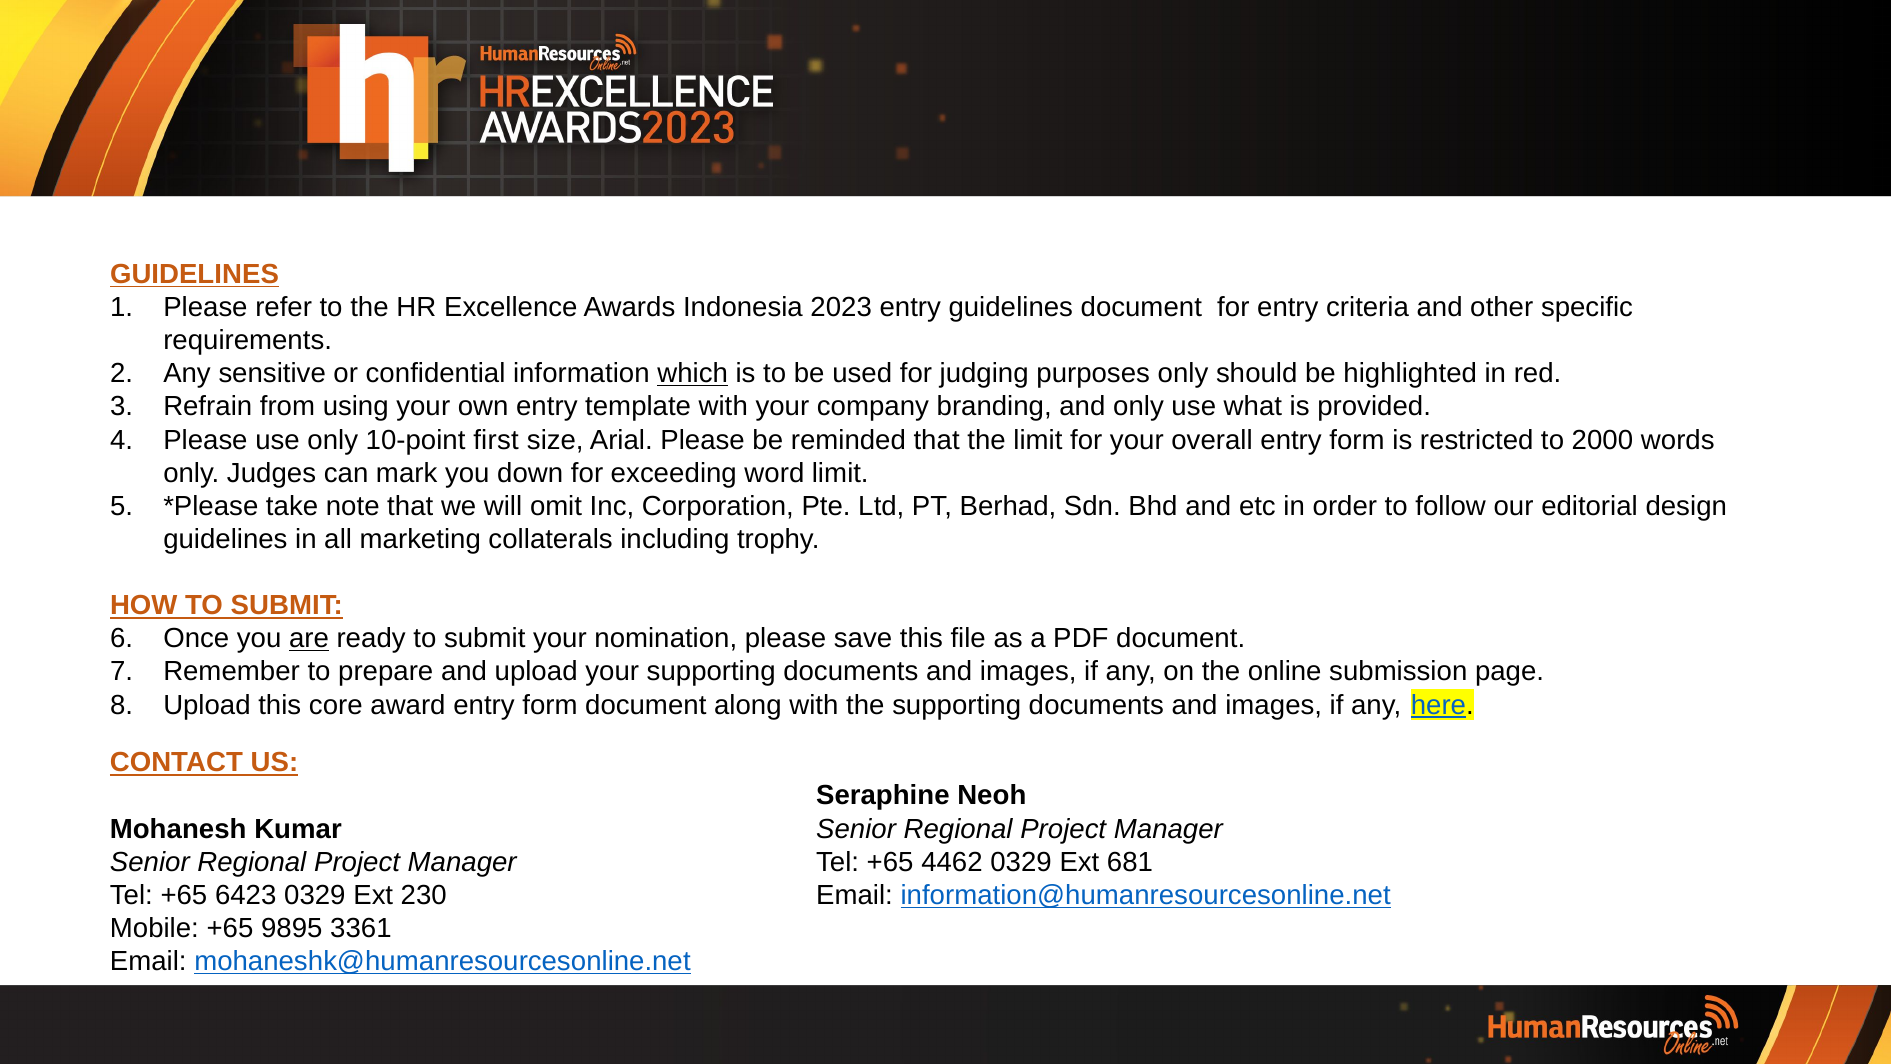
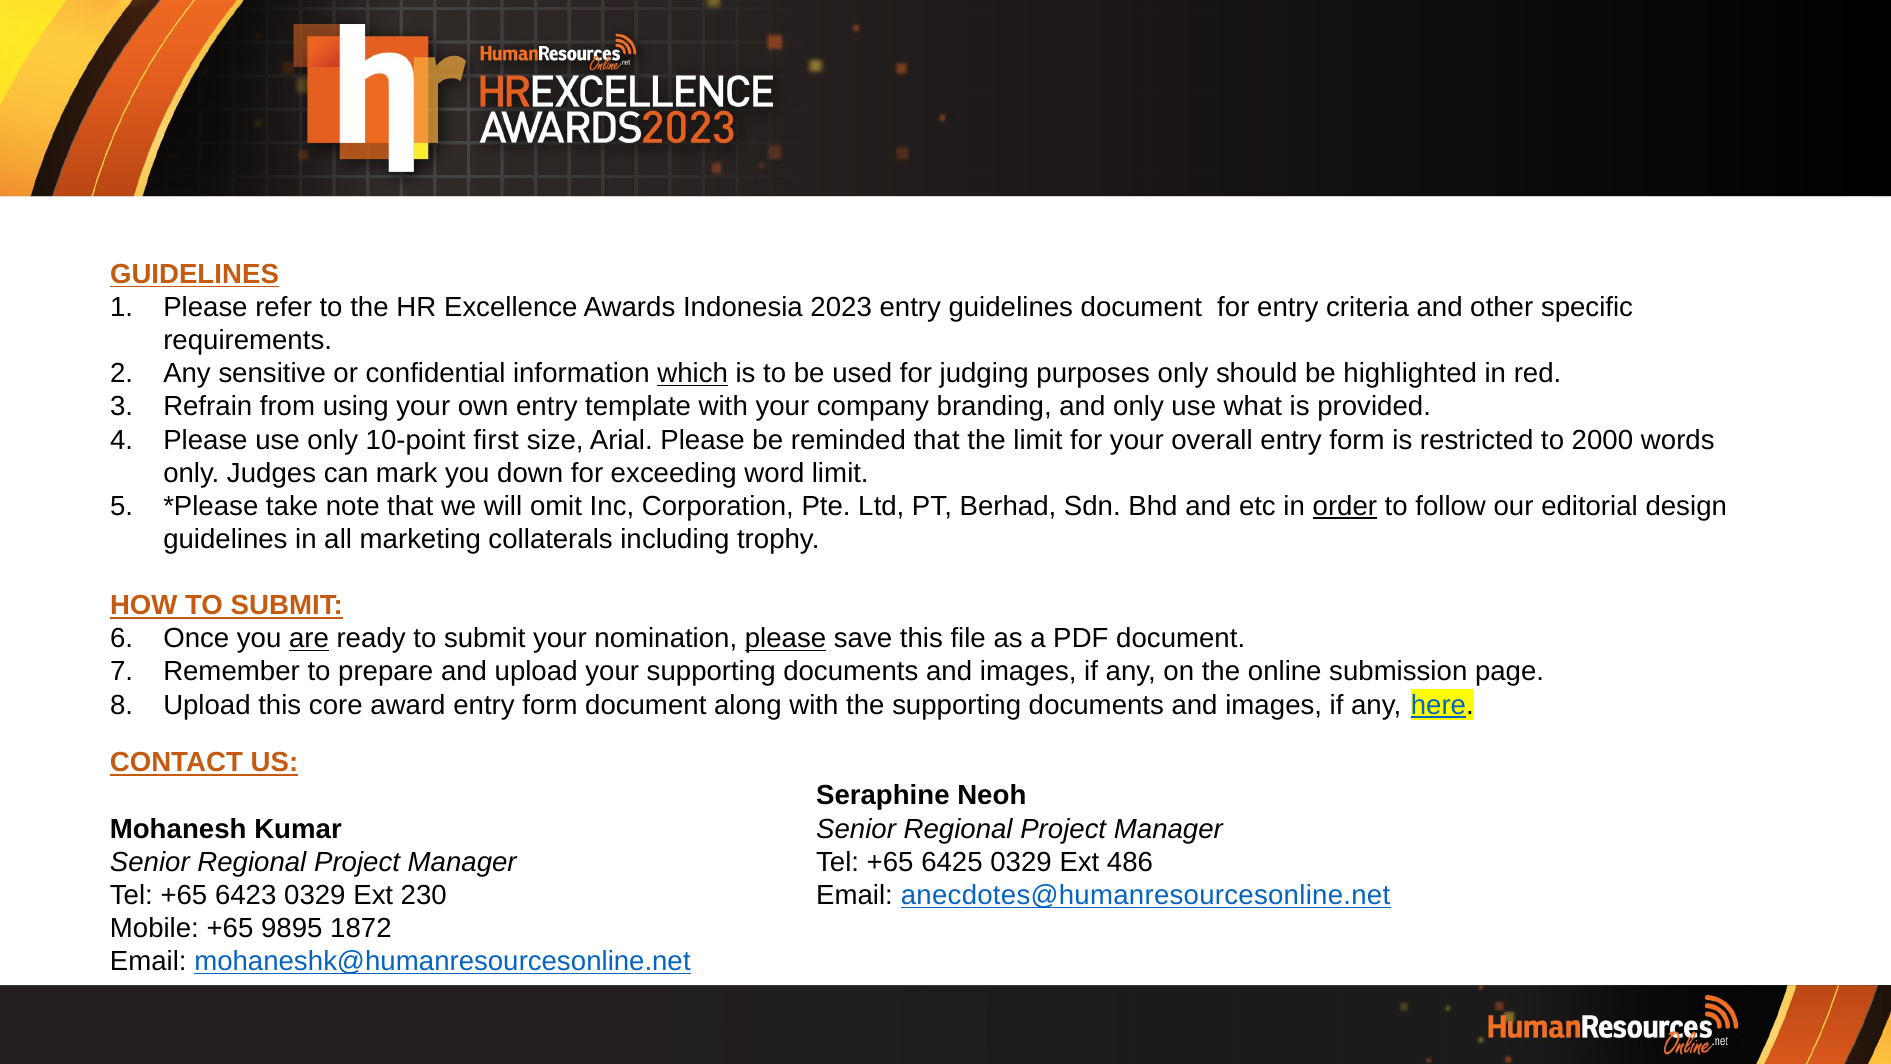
order underline: none -> present (1345, 506)
please underline: none -> present (786, 639)
4462: 4462 -> 6425 (952, 862)
681: 681 -> 486 (1130, 862)
information@humanresourcesonline.net: information@humanresourcesonline.net -> anecdotes@humanresourcesonline.net (1146, 895)
3361: 3361 -> 1872 (361, 928)
